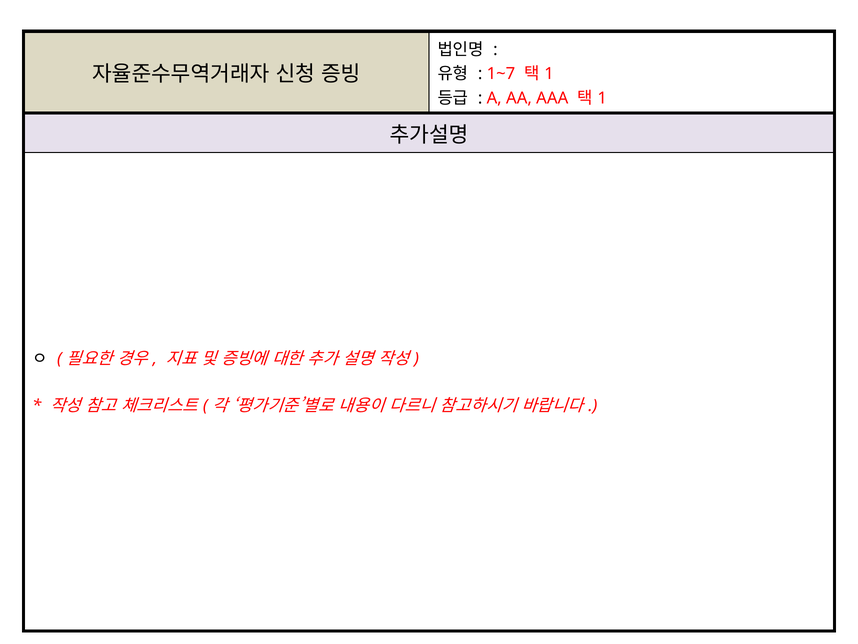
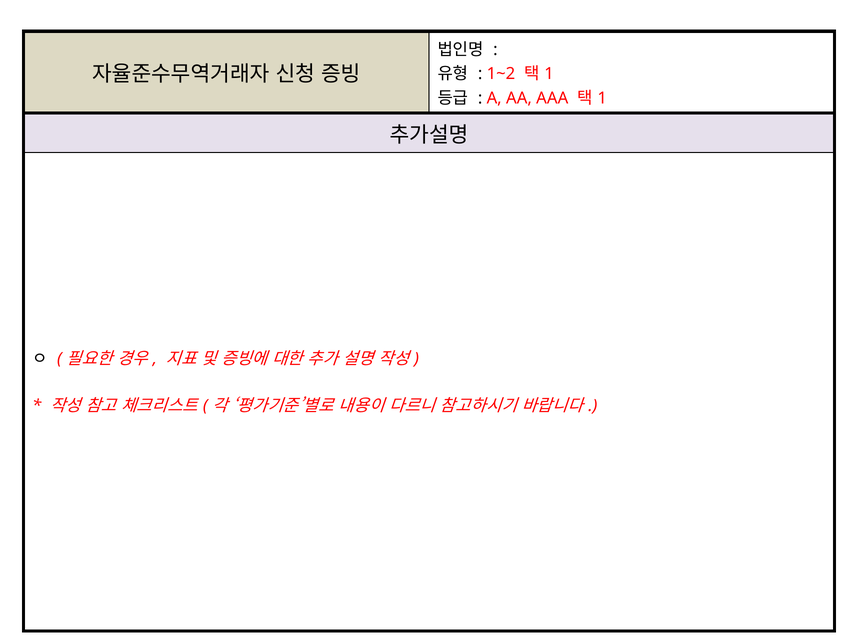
1~7: 1~7 -> 1~2 (501, 74)
